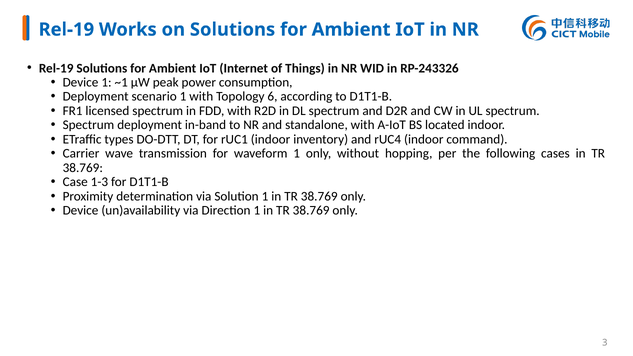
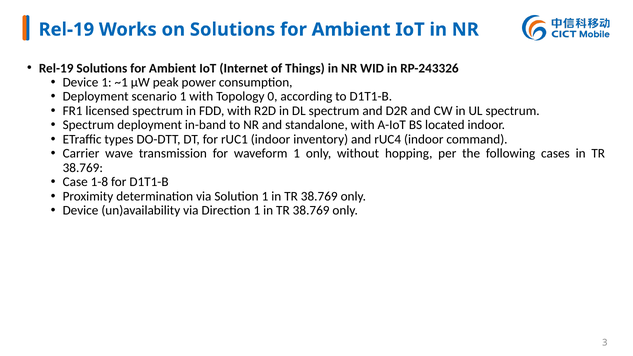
6: 6 -> 0 (272, 97)
1-3: 1-3 -> 1-8 (99, 182)
